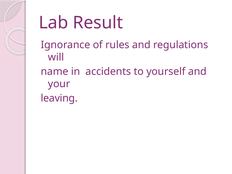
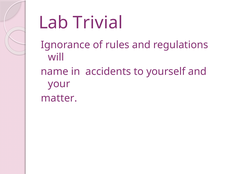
Result: Result -> Trivial (98, 23)
leaving: leaving -> matter (59, 98)
